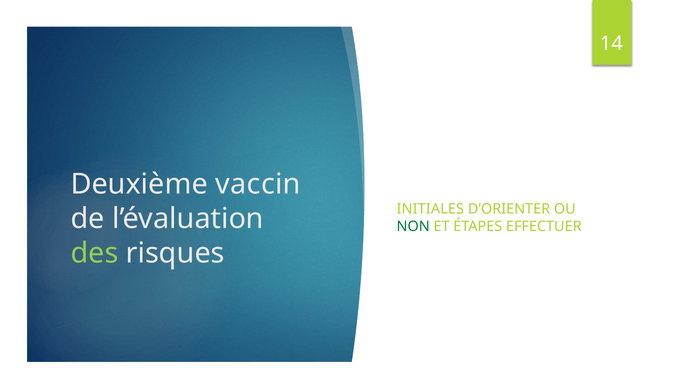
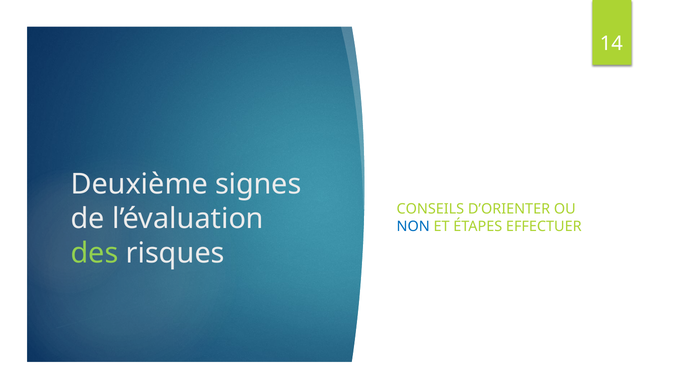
vaccin: vaccin -> signes (258, 184)
INITIALES: INITIALES -> CONSEILS (430, 209)
NON colour: green -> blue (413, 226)
